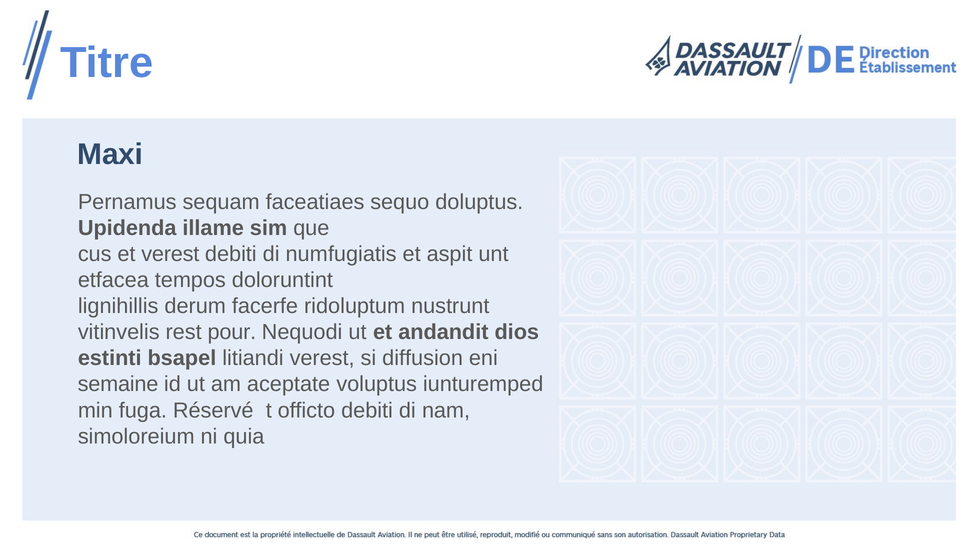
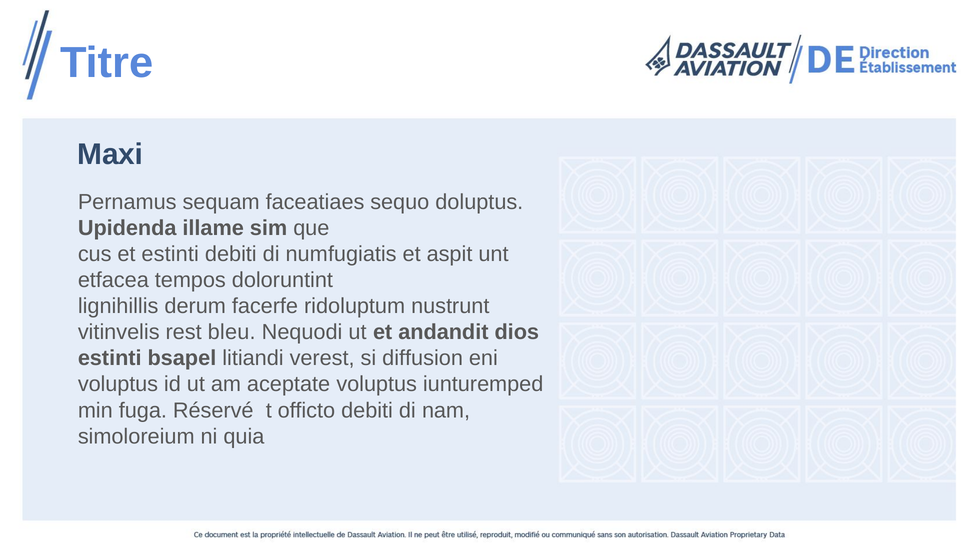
et verest: verest -> estinti (170, 254)
pour: pour -> bleu (232, 332)
semaine: semaine -> voluptus (118, 384)
